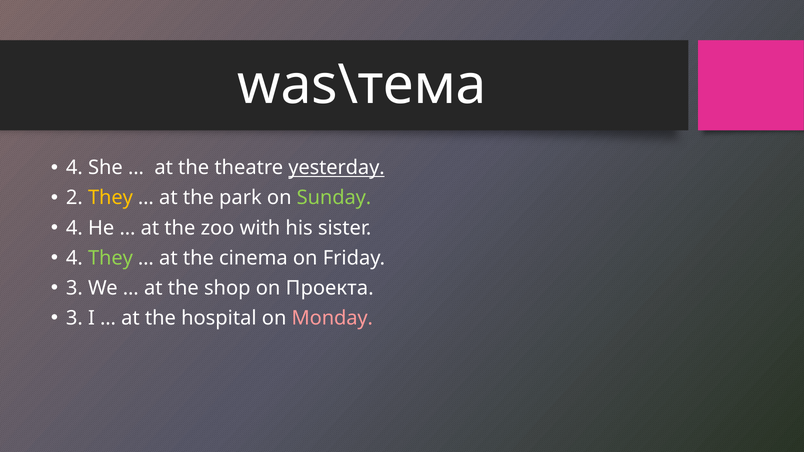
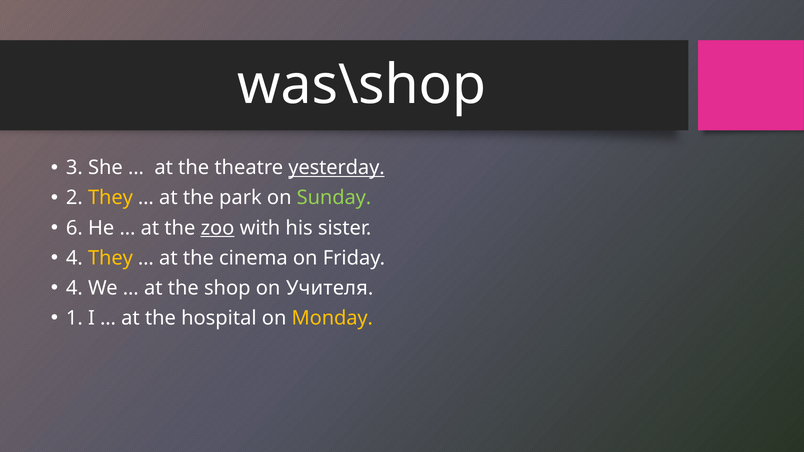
was\тема: was\тема -> was\shop (362, 85)
4: 4 -> 3 (74, 168)
4: 4 -> 6 (74, 228)
zoo underline: none -> present (218, 228)
They colour: light green -> yellow (110, 258)
3: 3 -> 4 (74, 288)
Проекта: Проекта -> Учителя (330, 288)
3: 3 -> 1 (74, 318)
Monday colour: pink -> yellow (332, 318)
